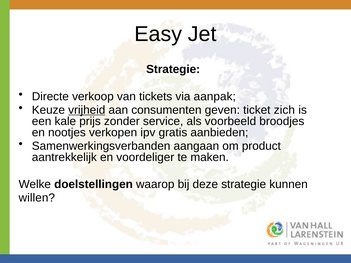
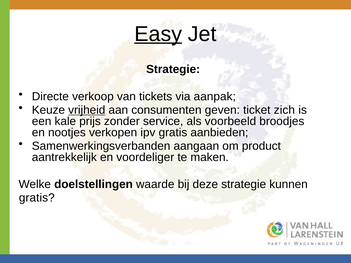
Easy underline: none -> present (158, 34)
waarop: waarop -> waarde (155, 184)
willen: willen -> gratis (37, 198)
